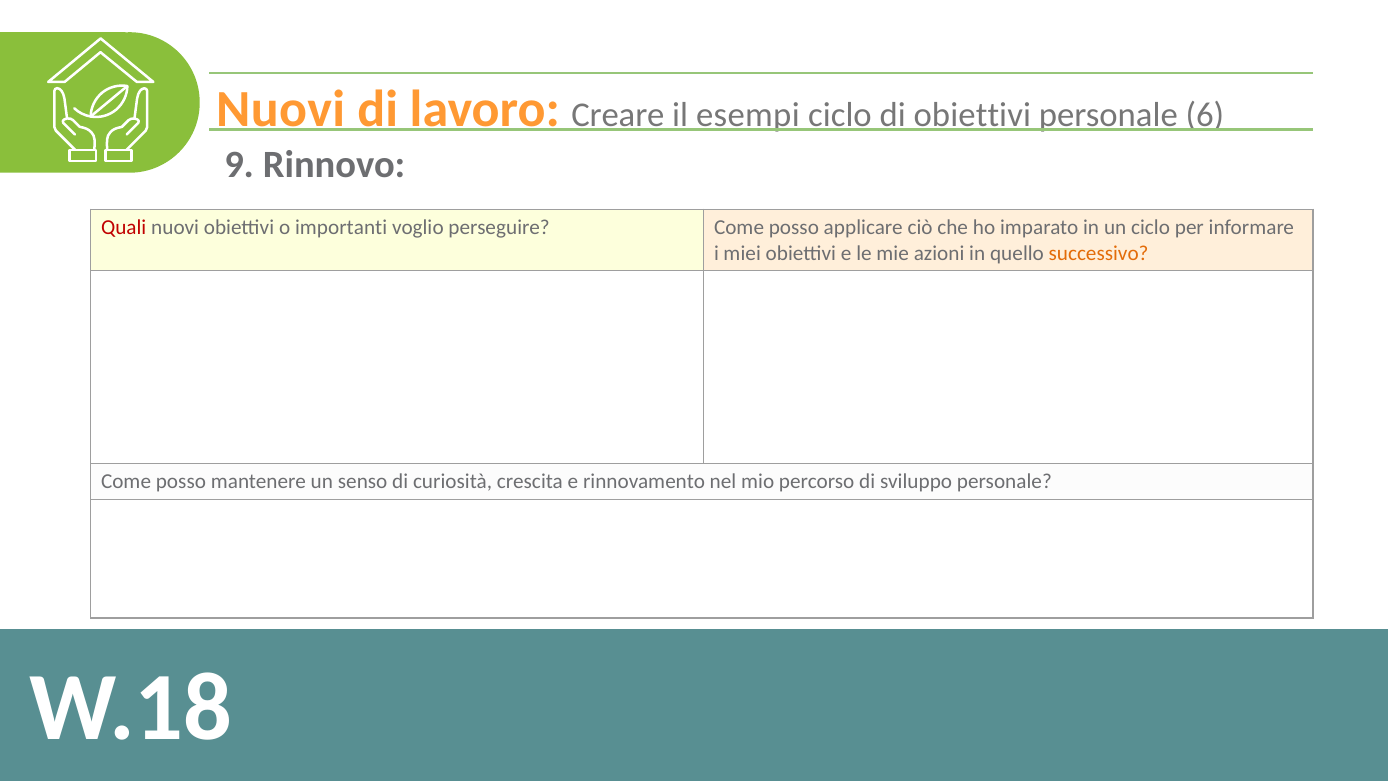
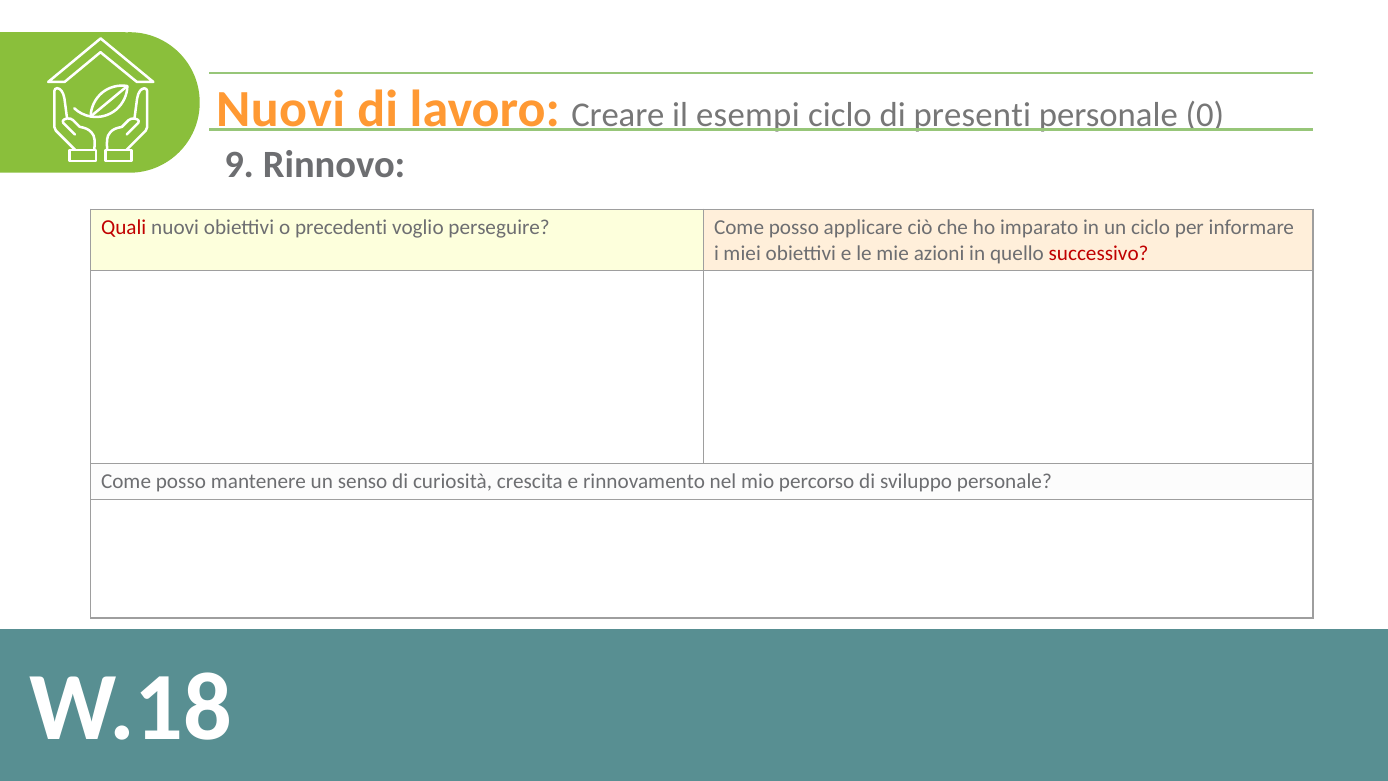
di obiettivi: obiettivi -> presenti (972, 115)
6: 6 -> 0 (1205, 115)
importanti: importanti -> precedenti (341, 228)
successivo colour: orange -> red (1099, 254)
